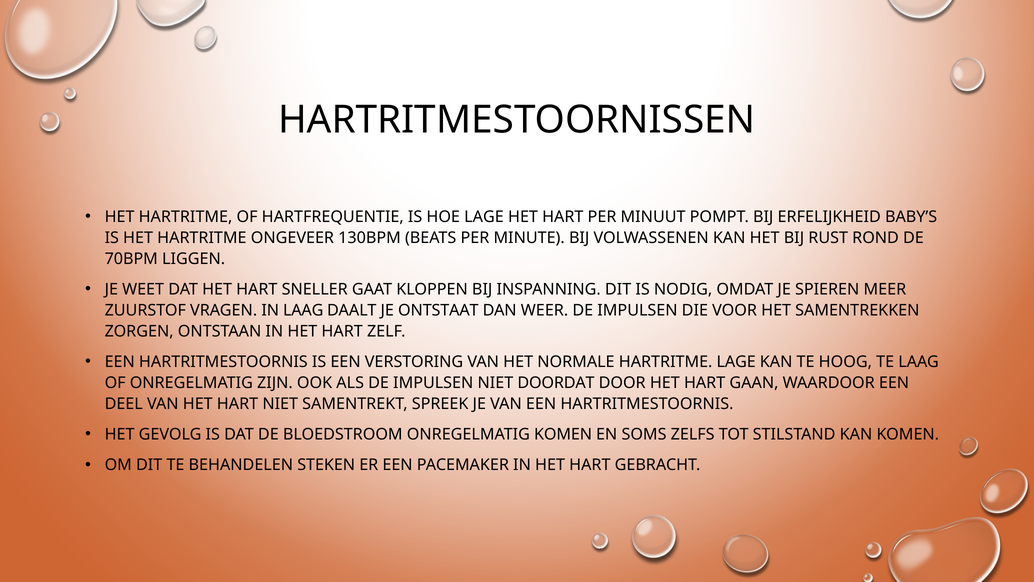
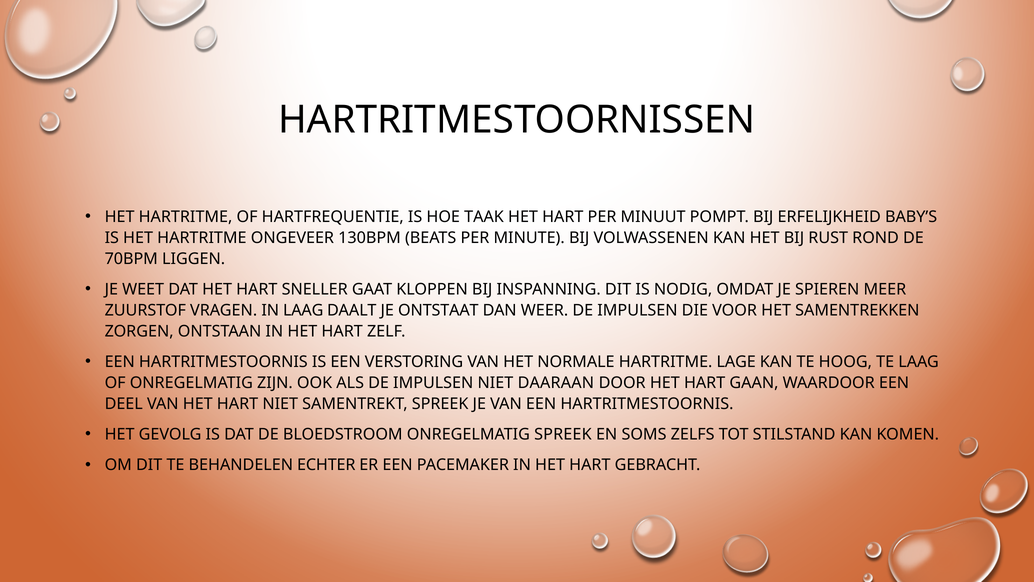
HOE LAGE: LAGE -> TAAK (484, 217)
DOORDAT: DOORDAT -> DAARAAN (556, 383)
ONREGELMATIG KOMEN: KOMEN -> SPREEK (563, 434)
STEKEN: STEKEN -> ECHTER (326, 465)
